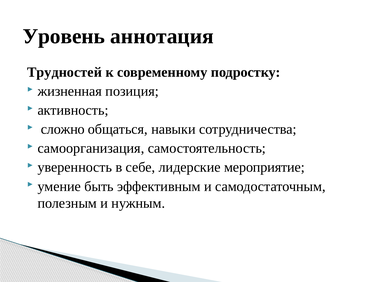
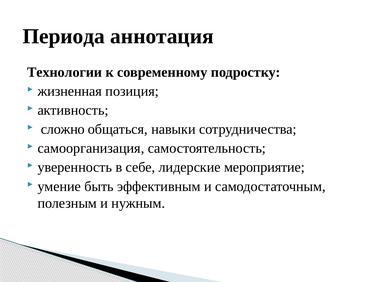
Уровень: Уровень -> Периода (64, 36)
Трудностей: Трудностей -> Технологии (65, 72)
